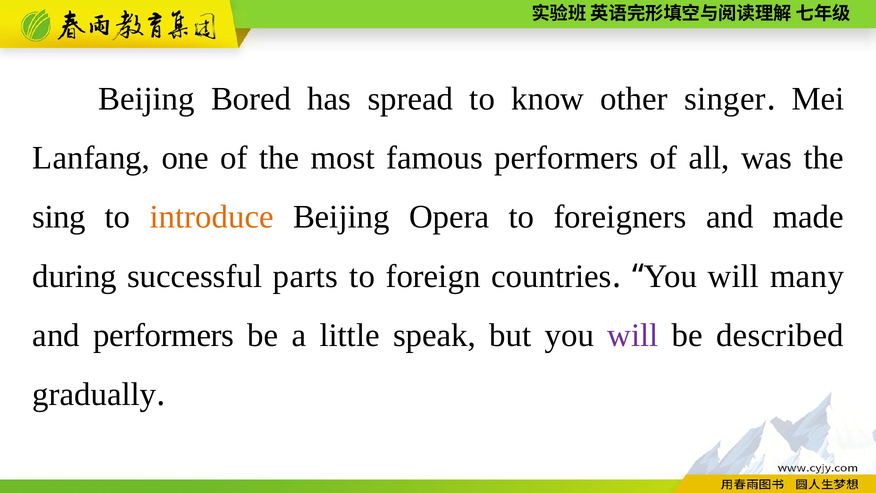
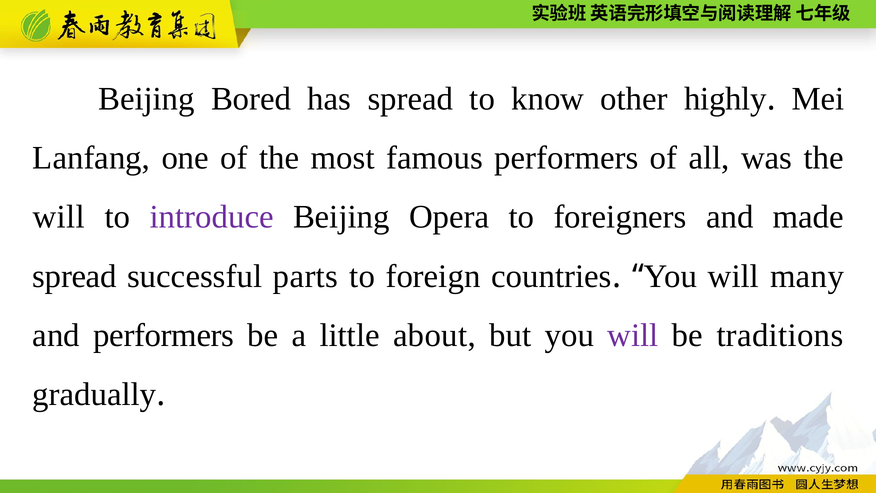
singer: singer -> highly (725, 99)
sing: sing -> will (59, 217)
introduce colour: orange -> purple (212, 217)
during: during -> spread (75, 276)
speak: speak -> about (434, 335)
described: described -> traditions (780, 335)
